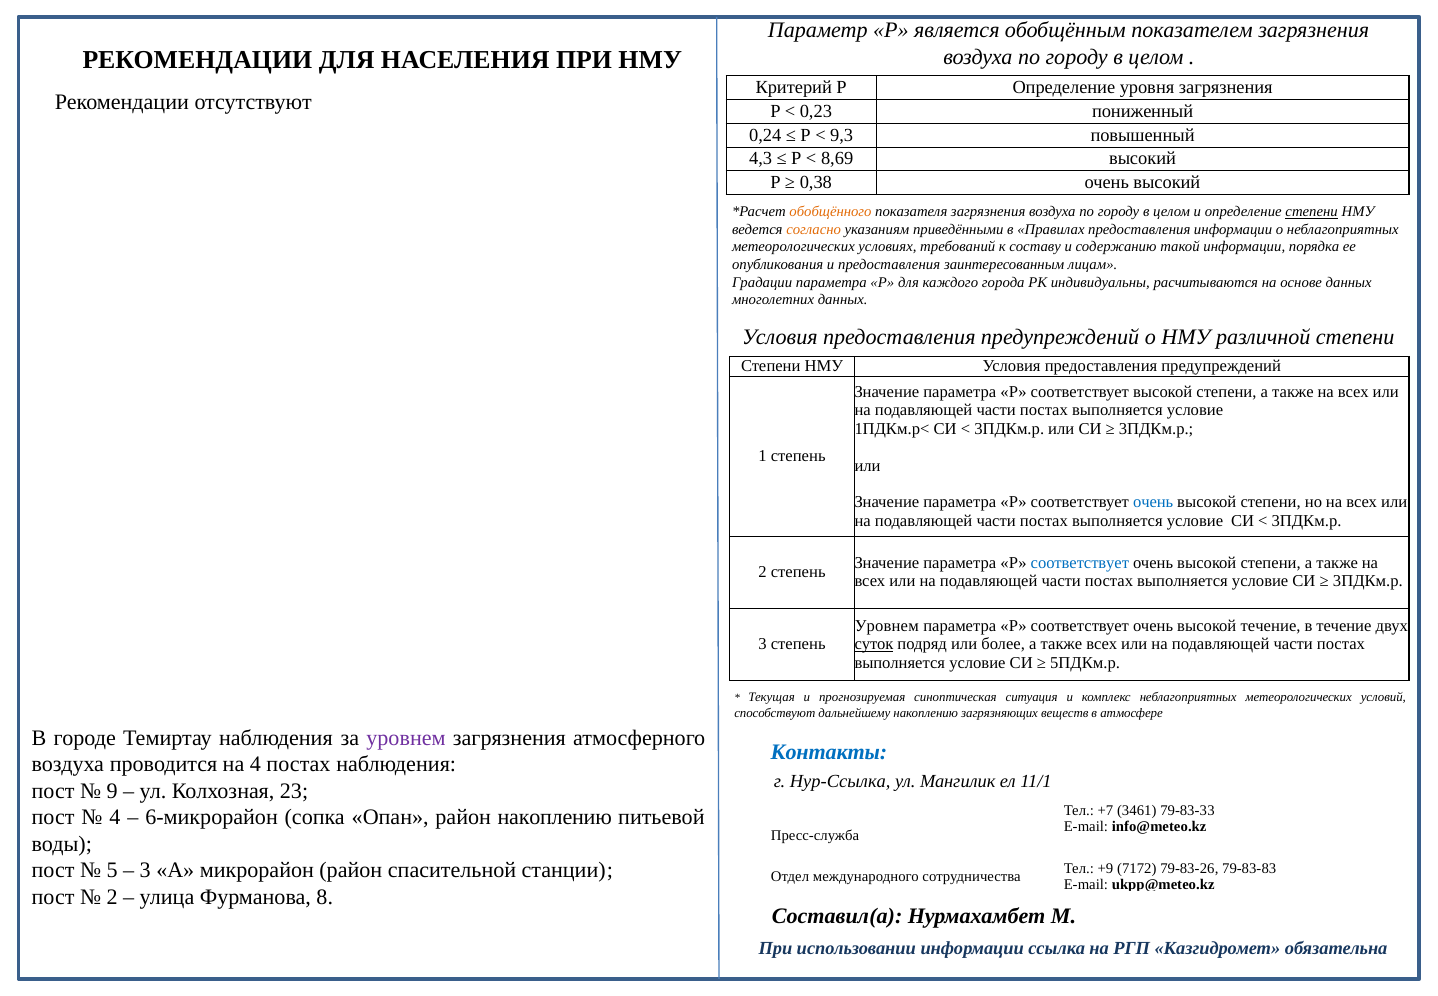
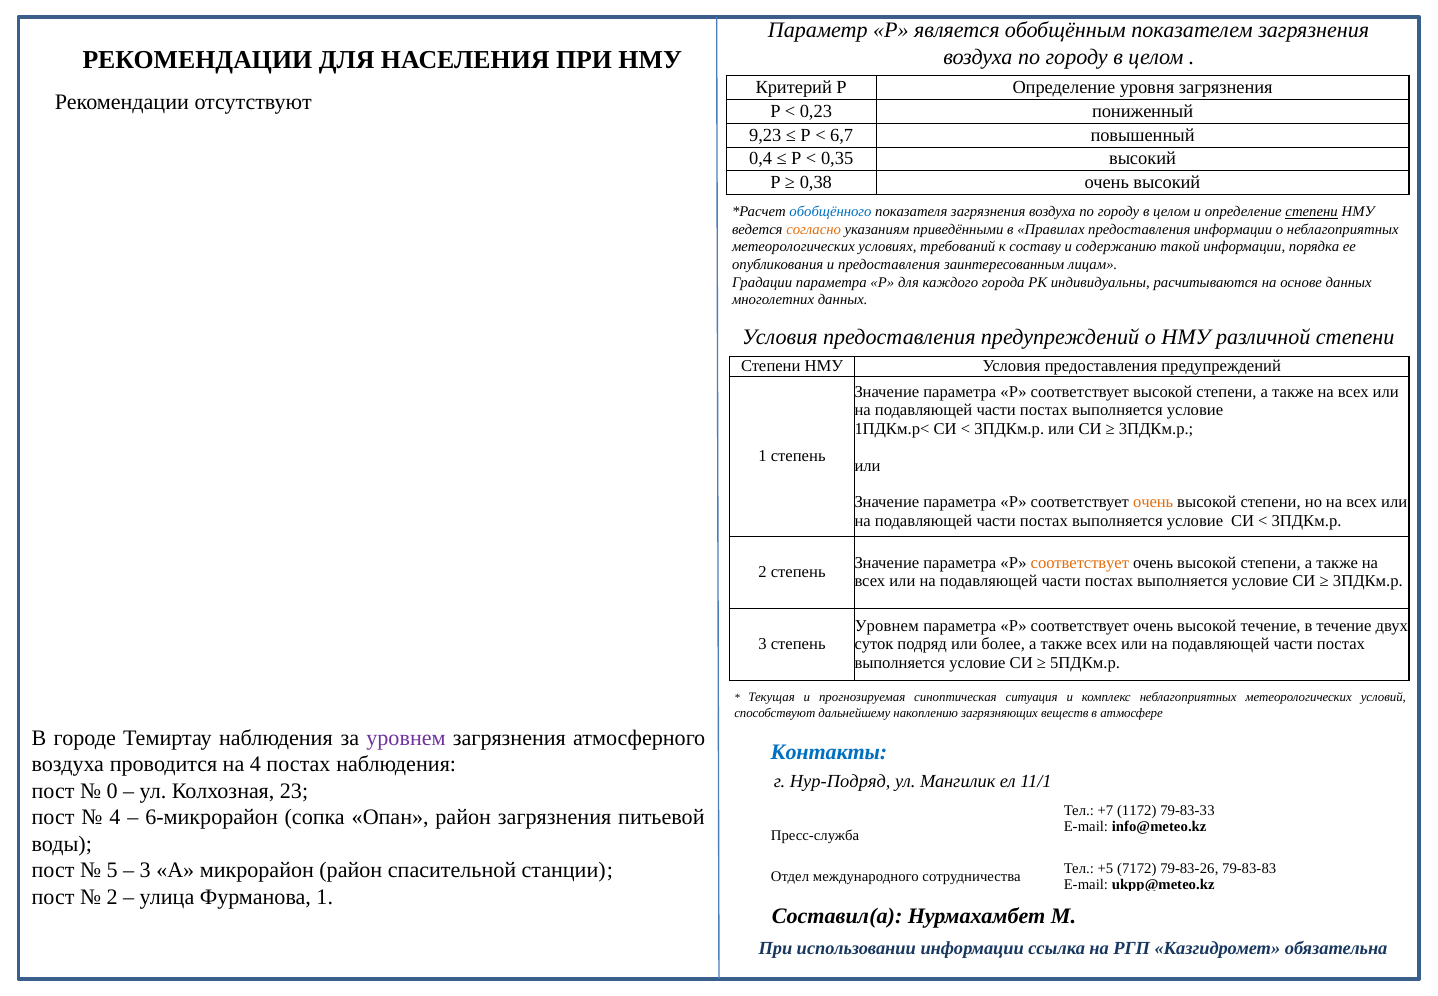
0,24: 0,24 -> 9,23 (765, 135)
9,3: 9,3 -> 6,7 (842, 135)
4,3: 4,3 -> 0,4 (761, 159)
8,69: 8,69 -> 0,35 (837, 159)
обобщённого colour: orange -> blue (830, 212)
очень colour: blue -> orange (1153, 502)
соответствует colour: blue -> orange (1080, 563)
суток underline: present -> none (874, 644)
Нур-Ссылка: Нур-Ссылка -> Нур-Подряд (840, 781)
9: 9 -> 0 (112, 791)
3461: 3461 -> 1172 (1137, 810)
район накоплению: накоплению -> загрязнения (555, 817)
+9: +9 -> +5 (1105, 868)
Фурманова 8: 8 -> 1 (325, 897)
